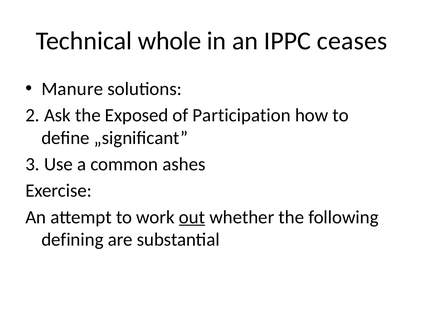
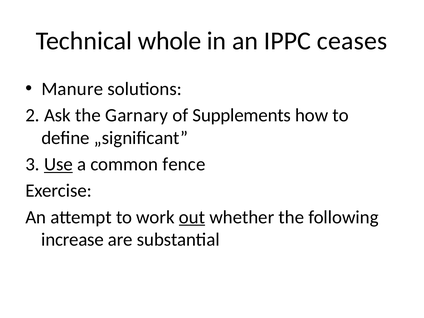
Exposed: Exposed -> Garnary (137, 115)
Participation: Participation -> Supplements (242, 115)
Use underline: none -> present (58, 164)
ashes: ashes -> fence (184, 164)
defining: defining -> increase (73, 240)
